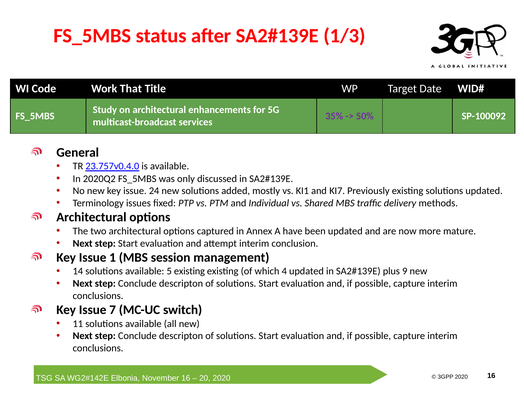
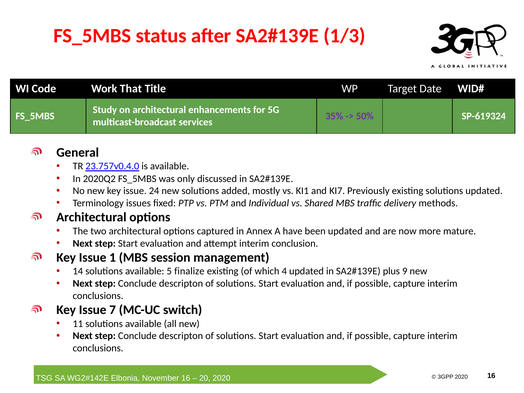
SP-100092: SP-100092 -> SP-619324 (484, 116)
5 existing: existing -> finalize (189, 271)
